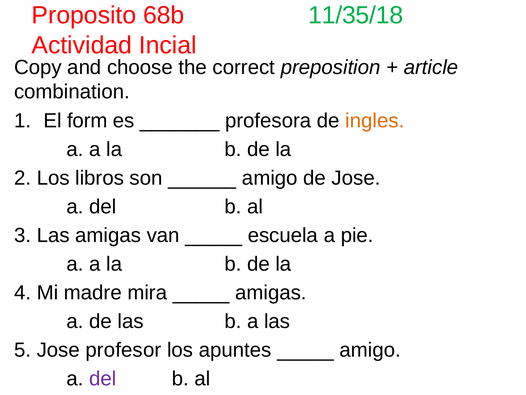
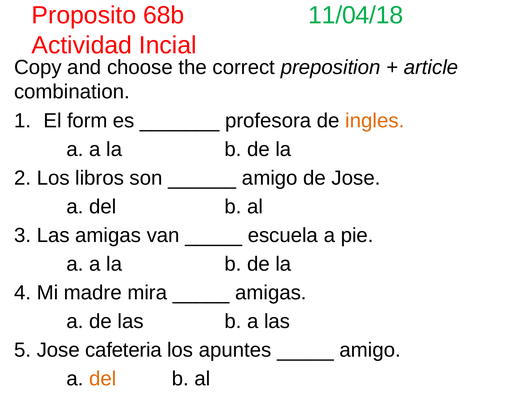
11/35/18: 11/35/18 -> 11/04/18 (356, 15)
profesor: profesor -> cafeteria (124, 350)
del colour: purple -> orange (103, 378)
